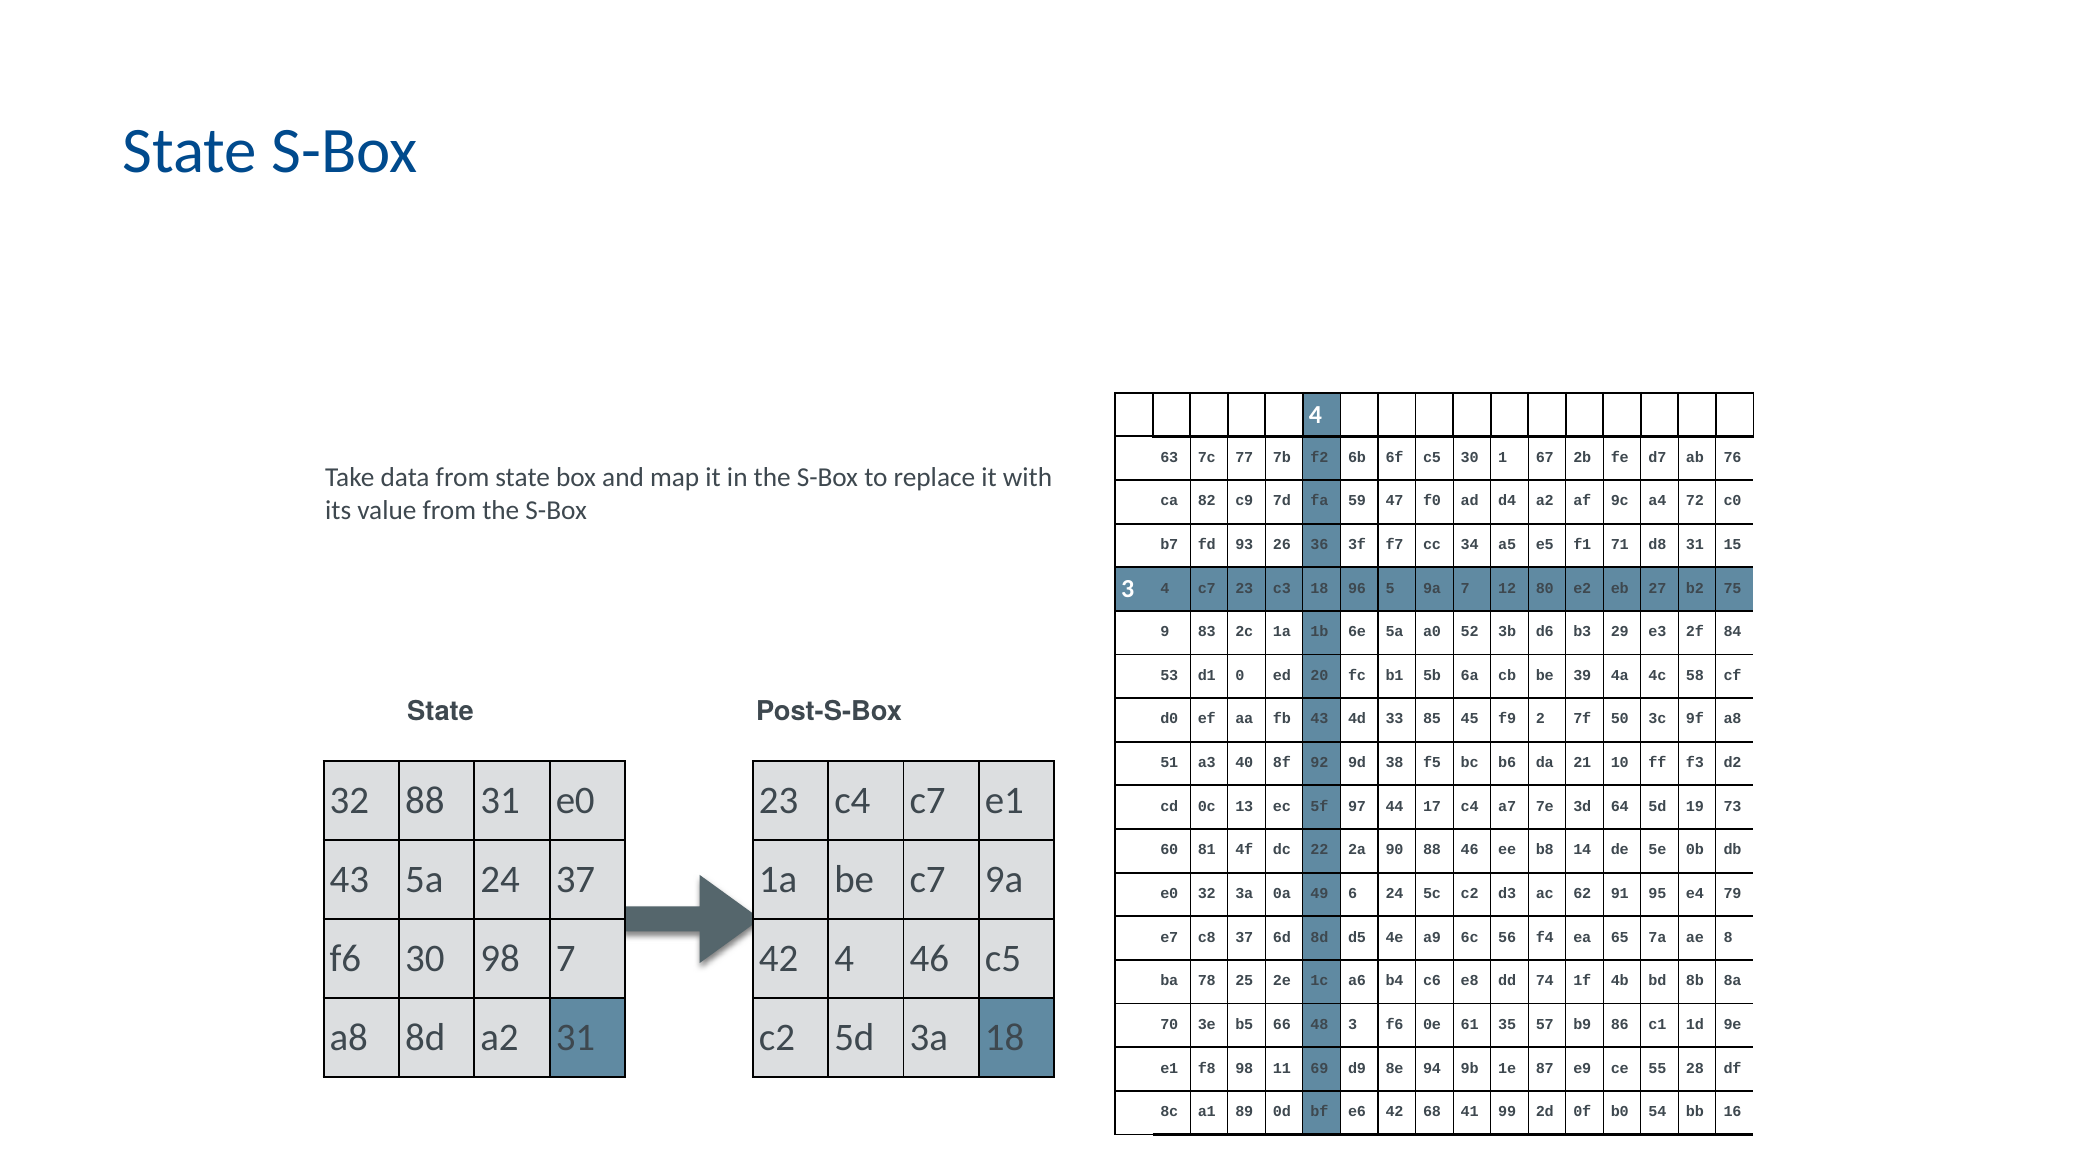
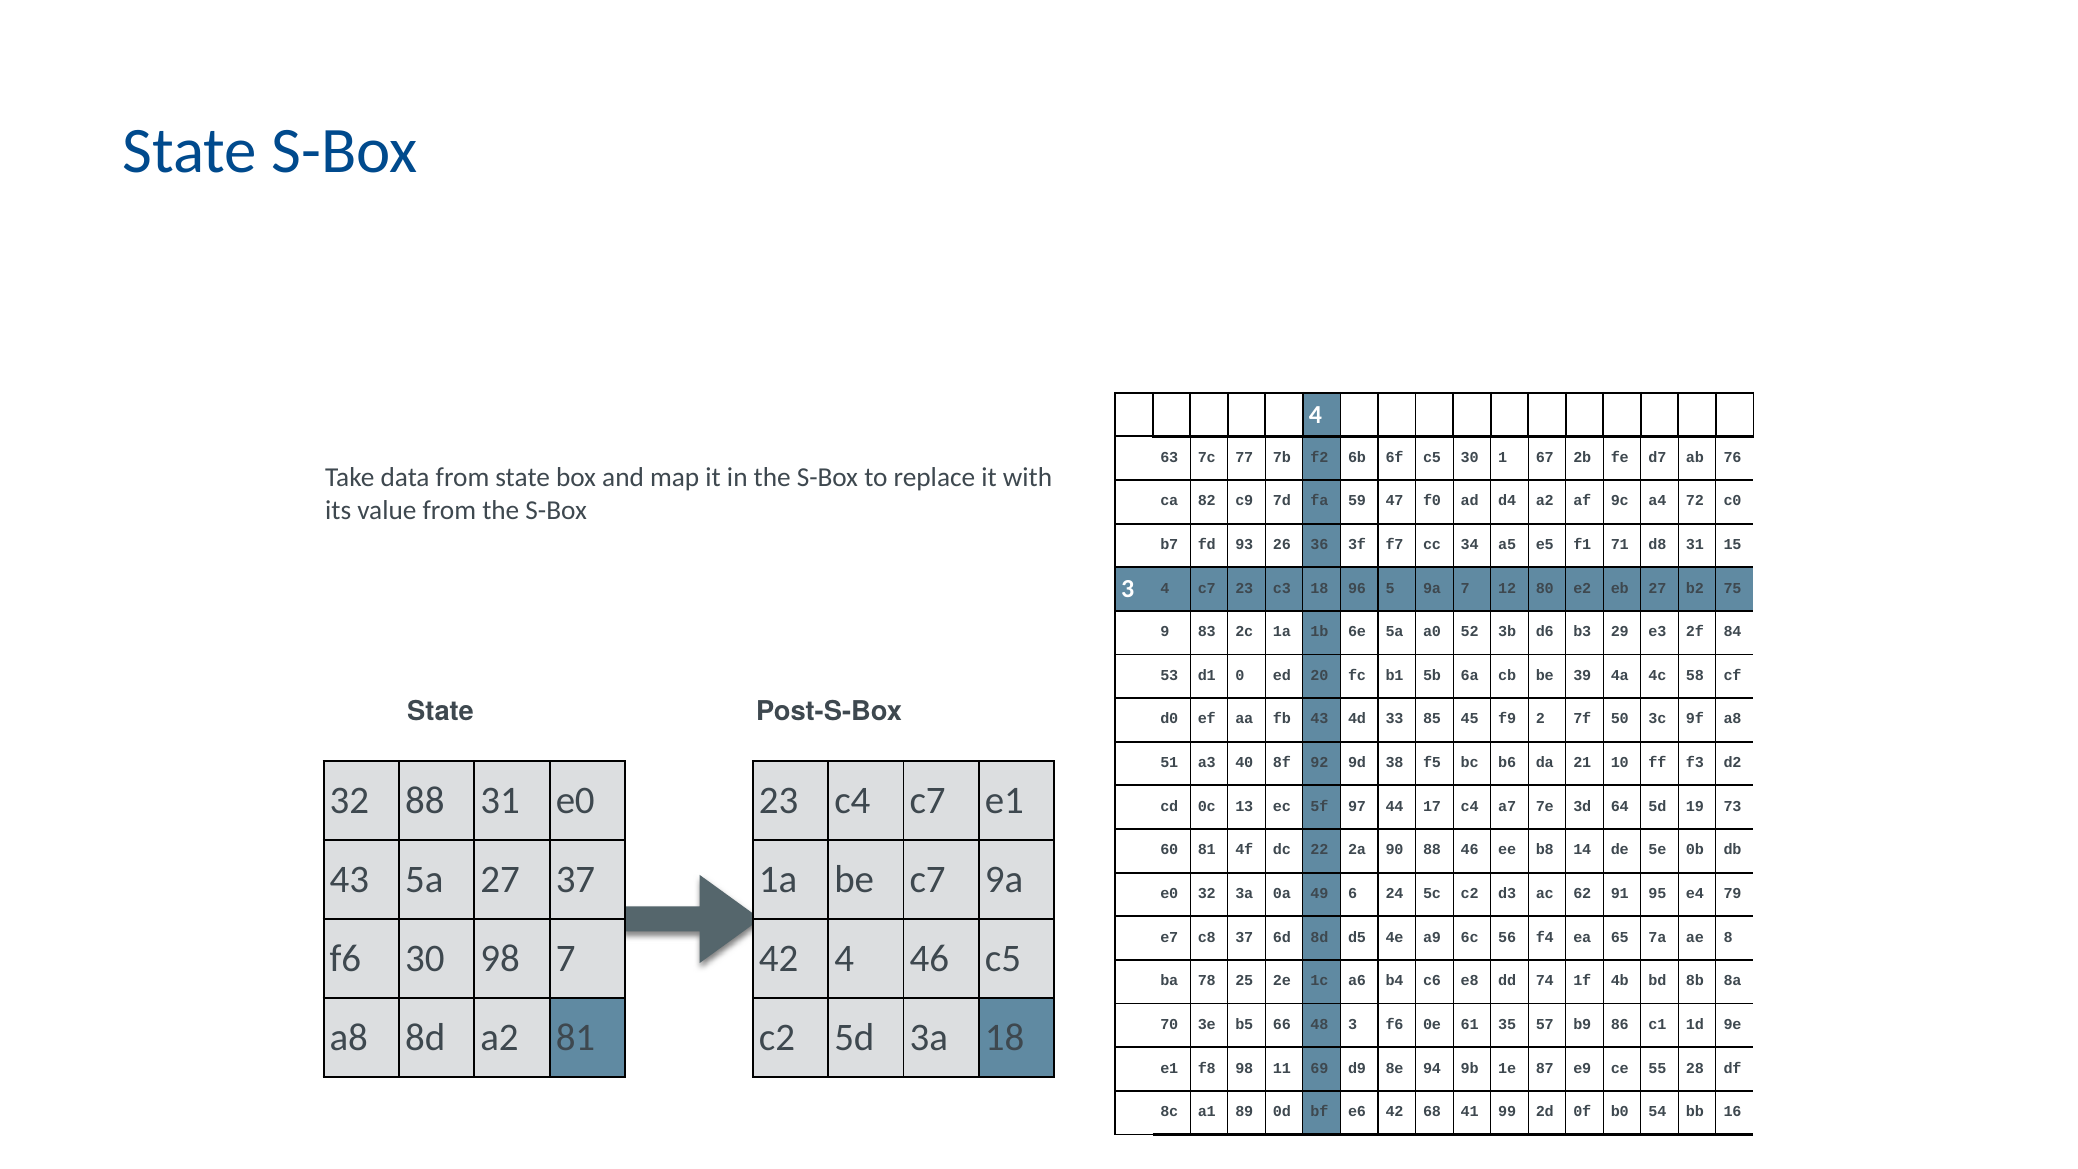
5a 24: 24 -> 27 (500, 880)
a2 31: 31 -> 81 (575, 1038)
